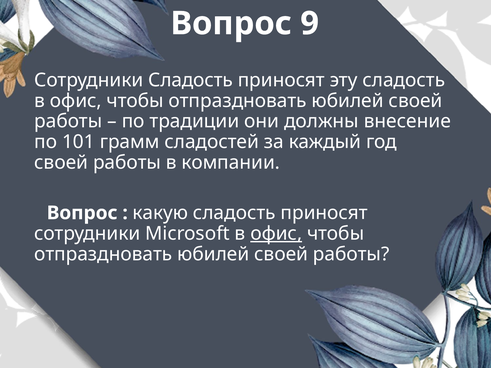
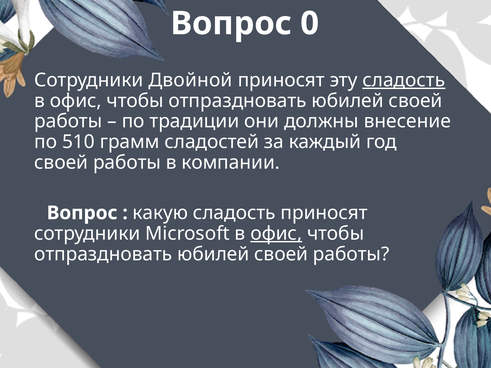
9: 9 -> 0 (310, 23)
Сотрудники Сладость: Сладость -> Двойной (190, 80)
сладость underline: none -> present (404, 80)
101: 101 -> 510 (78, 142)
